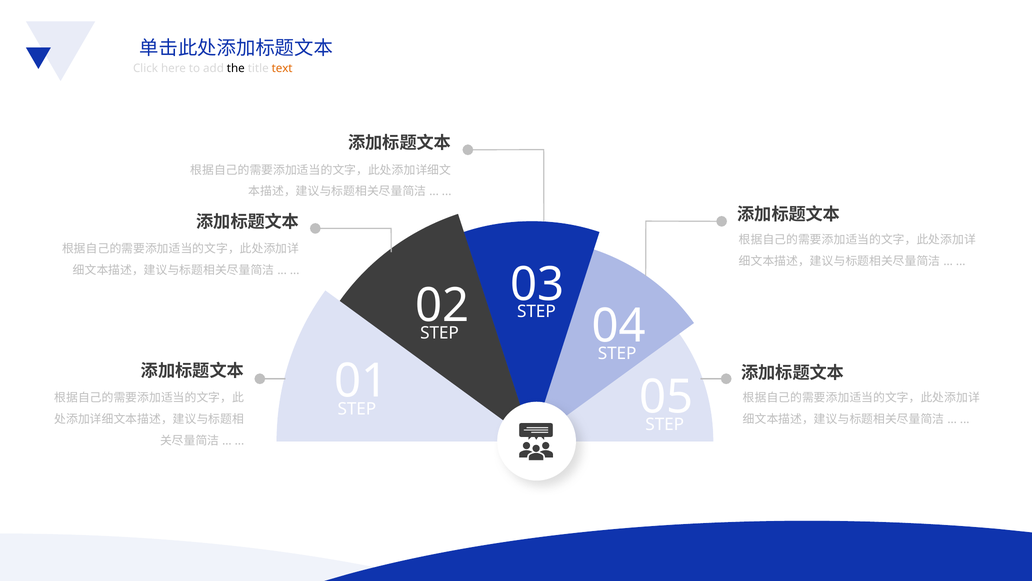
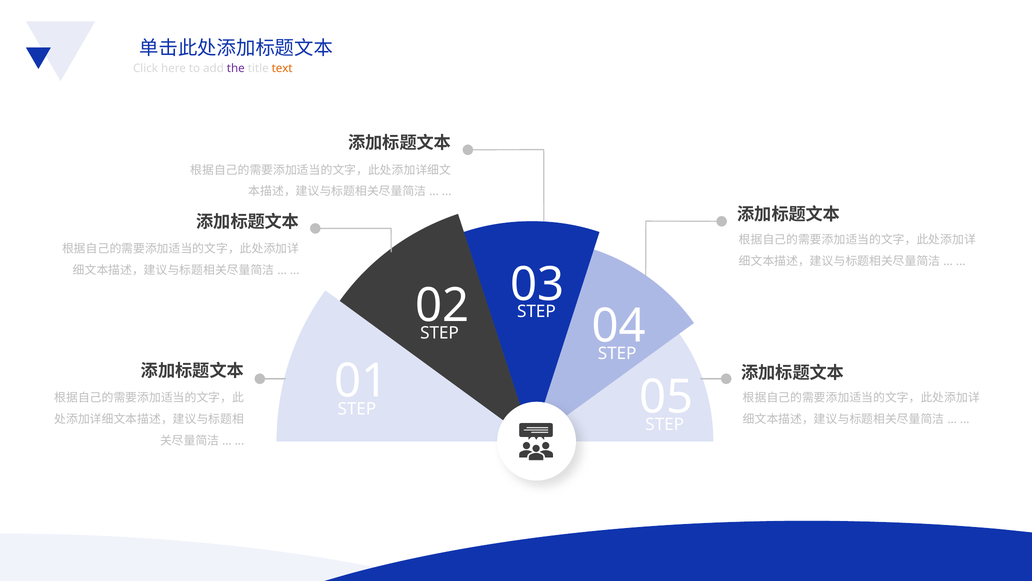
the colour: black -> purple (236, 69)
